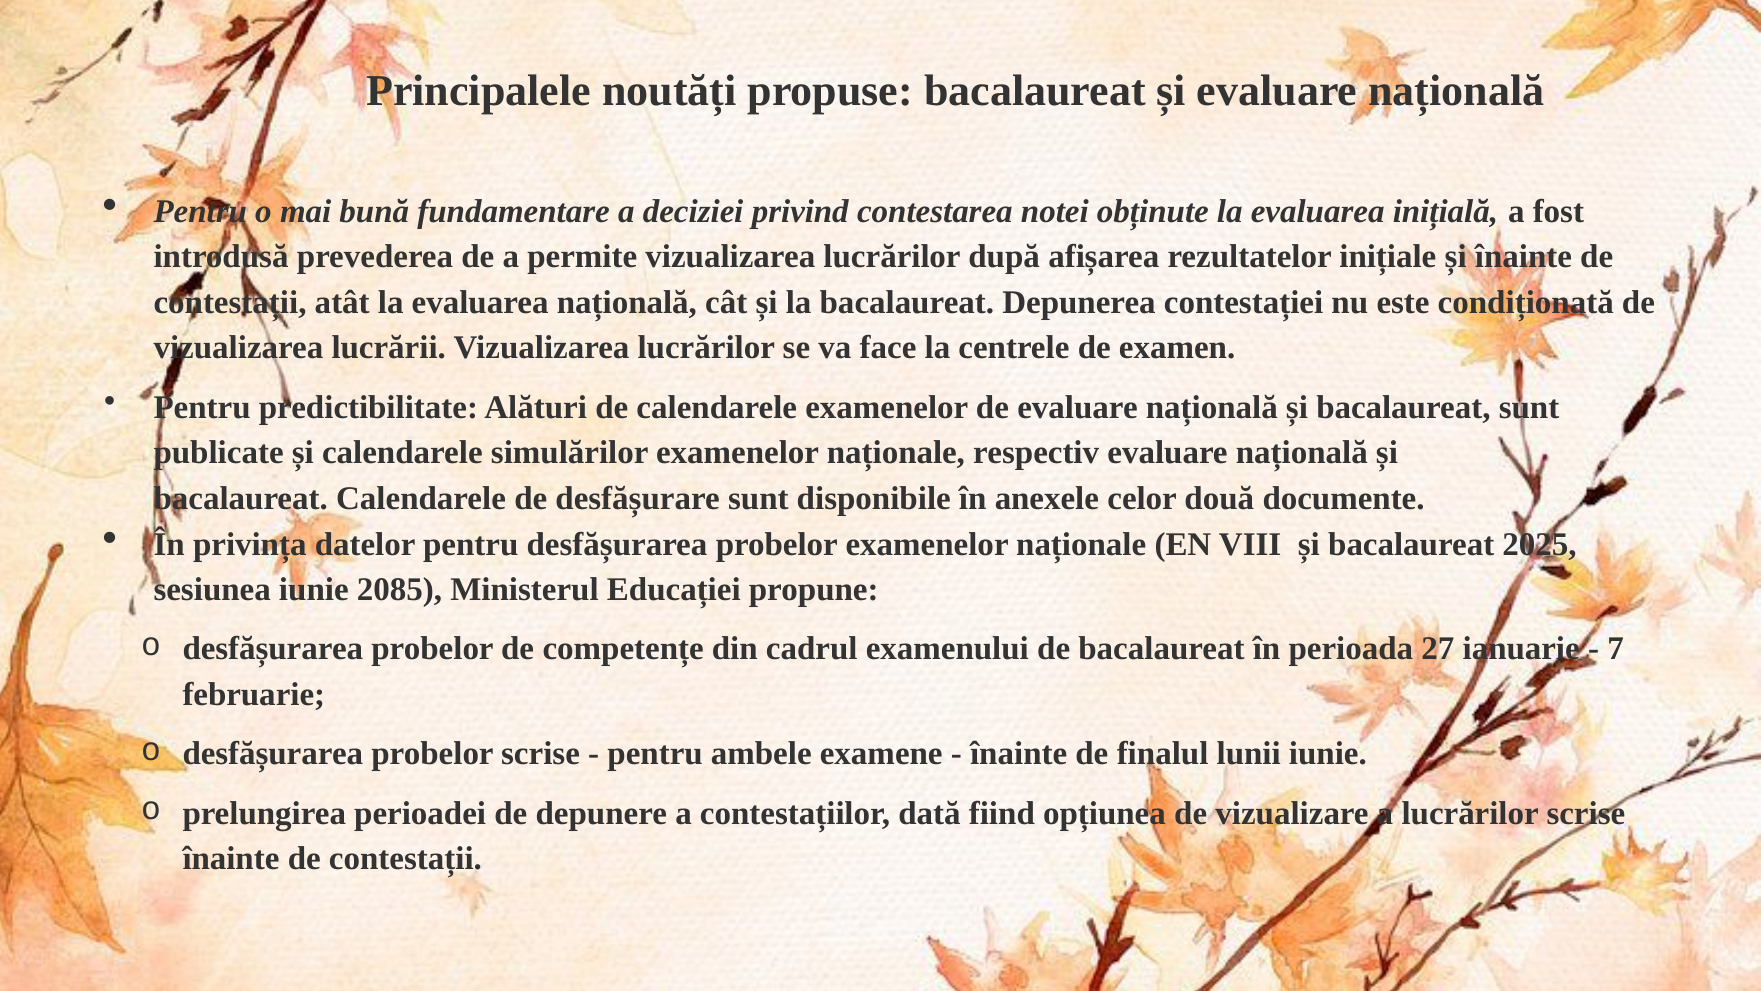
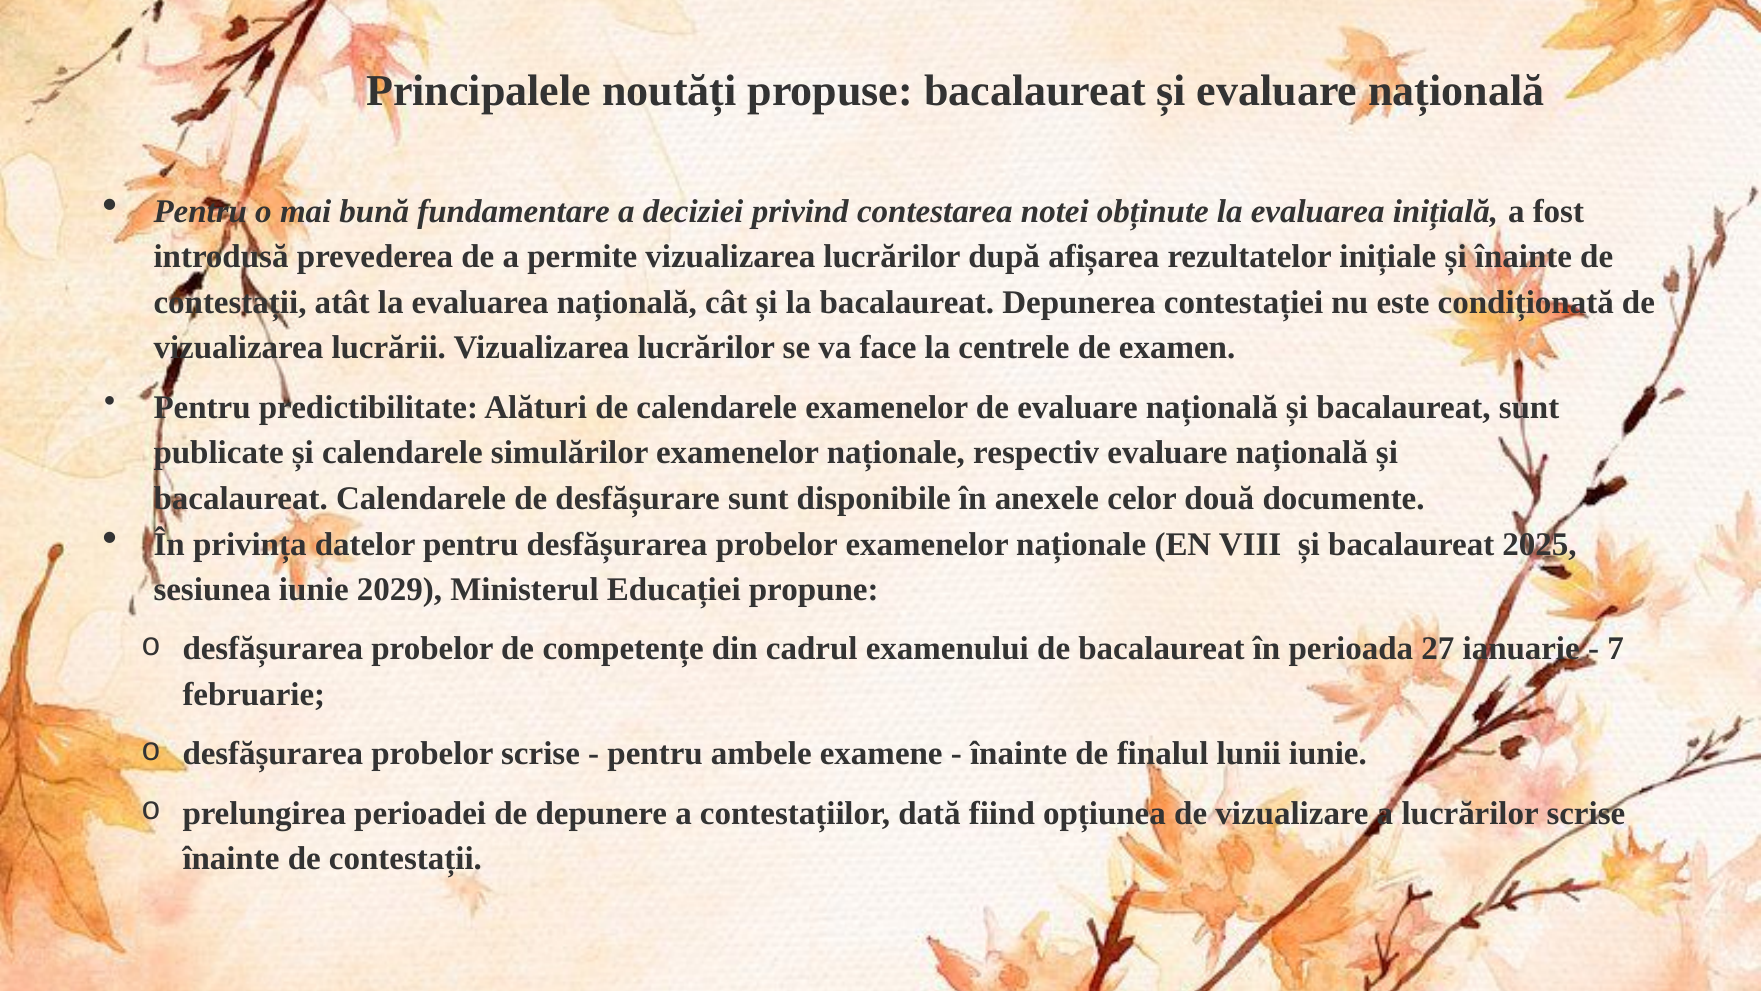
2085: 2085 -> 2029 (400, 589)
